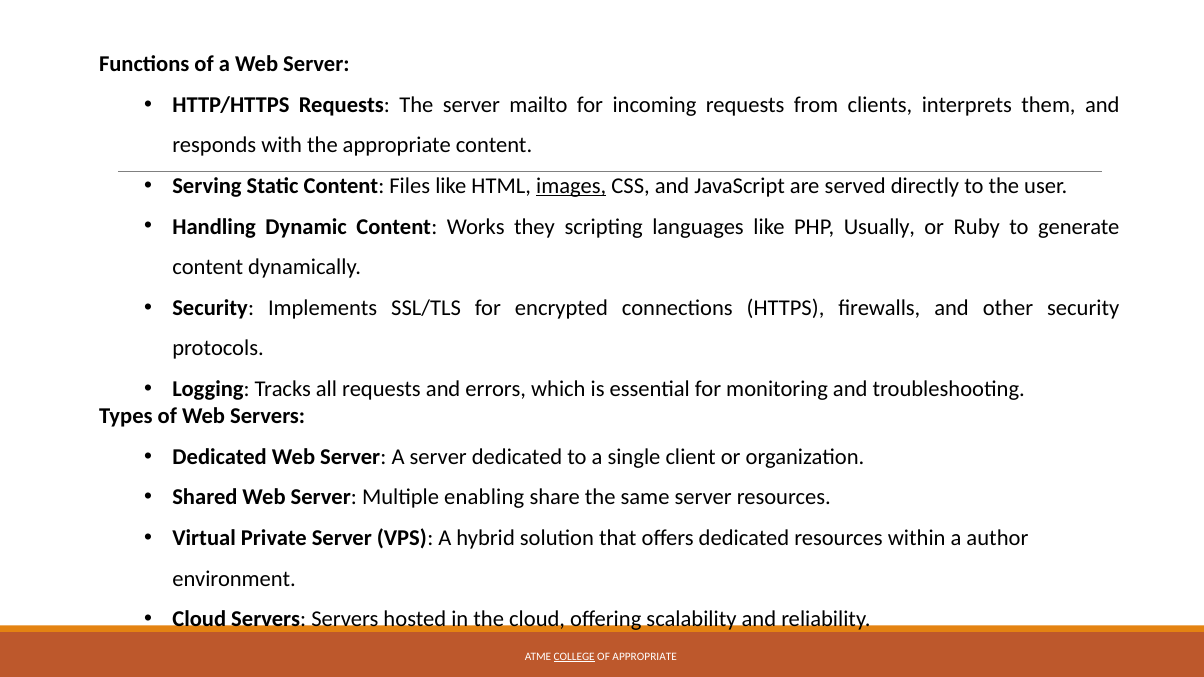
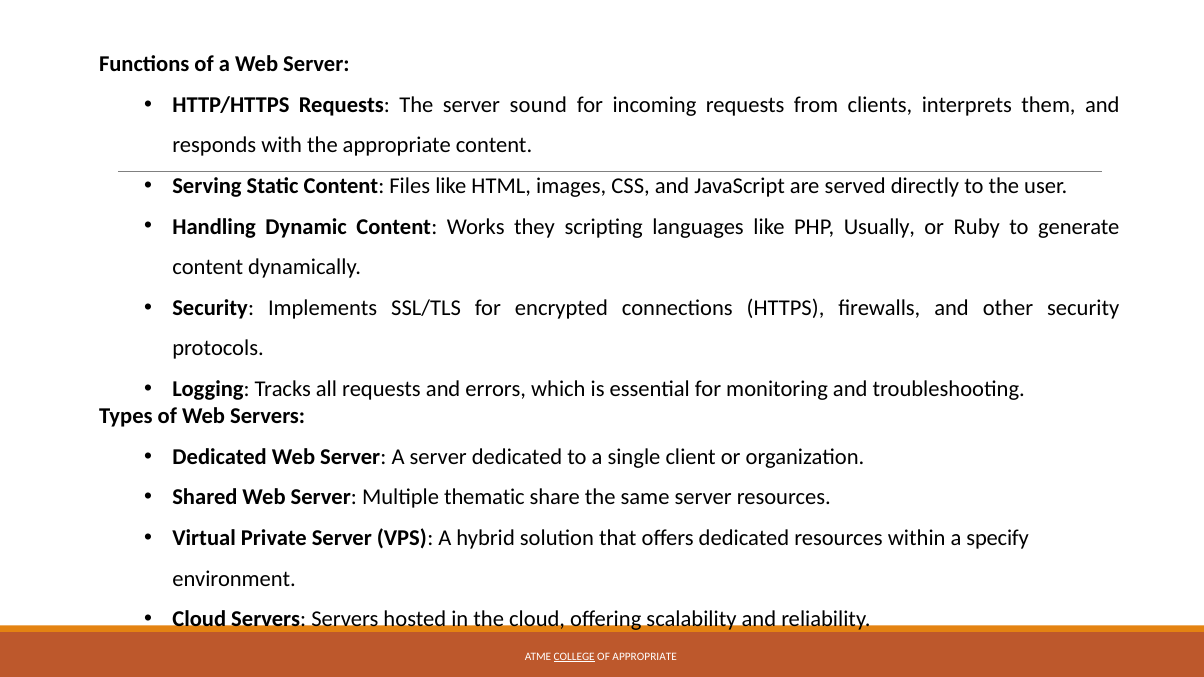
mailto: mailto -> sound (538, 105)
images underline: present -> none (571, 186)
enabling: enabling -> thematic (484, 498)
author: author -> specify (998, 538)
